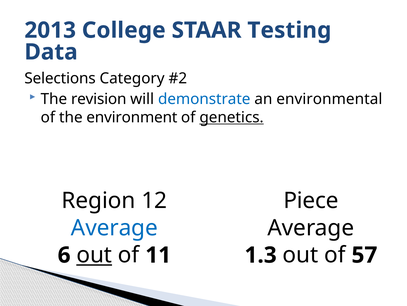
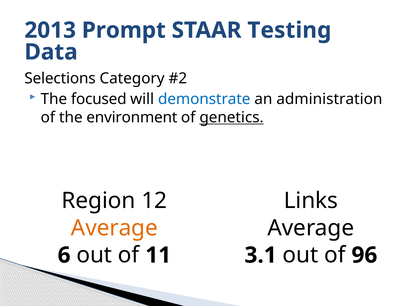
College: College -> Prompt (124, 30)
revision: revision -> focused (99, 99)
environmental: environmental -> administration (329, 99)
Piece: Piece -> Links (311, 200)
Average colour: blue -> orange (114, 227)
out underline: present -> none (94, 255)
1.3: 1.3 -> 3.1 (261, 255)
57: 57 -> 96 (364, 255)
